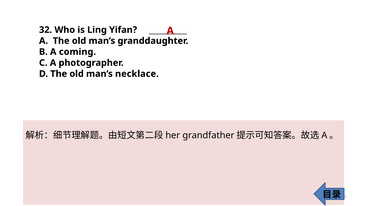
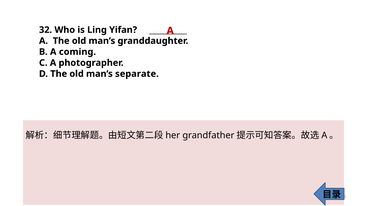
necklace: necklace -> separate (137, 74)
